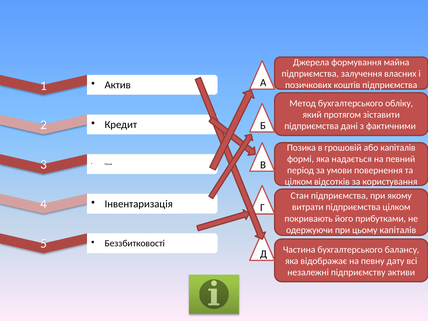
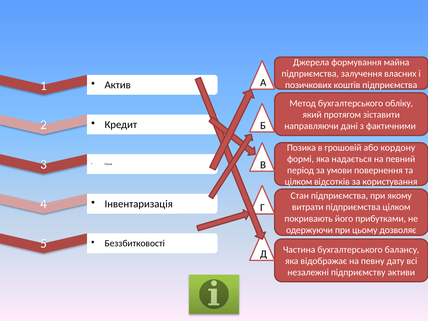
підприємства: підприємства -> направляючи (311, 126)
або капіталів: капіталів -> кордону (398, 148)
цьому капіталів: капіталів -> дозволяє (398, 230)
